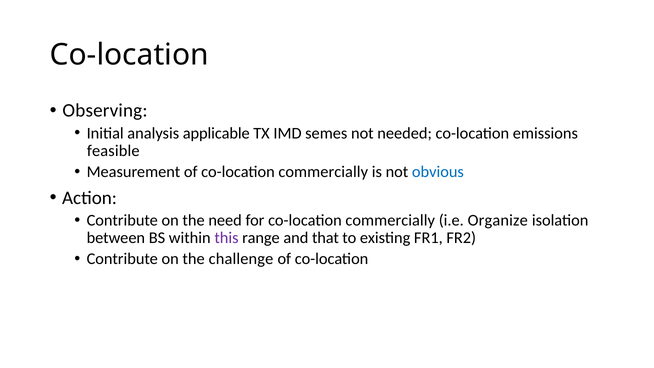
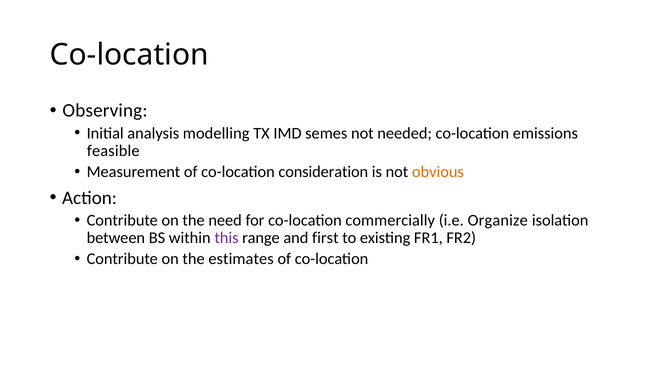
applicable: applicable -> modelling (216, 133)
of co-location commercially: commercially -> consideration (323, 172)
obvious colour: blue -> orange (438, 172)
that: that -> first (325, 238)
challenge: challenge -> estimates (241, 259)
